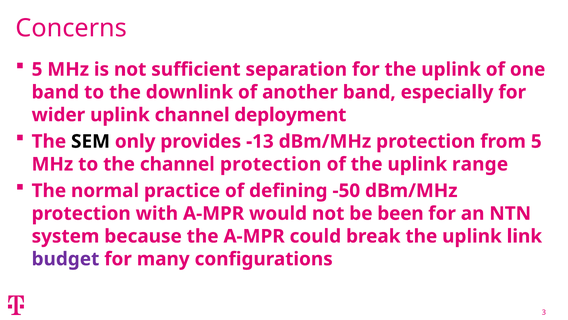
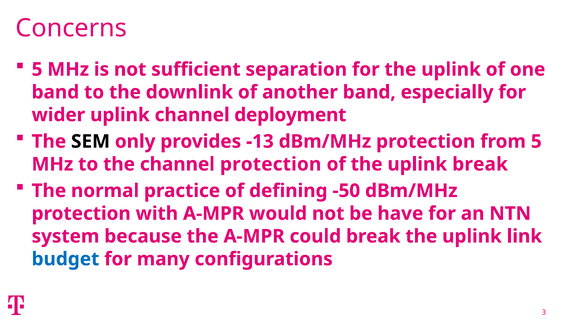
uplink range: range -> break (480, 164)
been: been -> have (400, 213)
budget colour: purple -> blue (65, 259)
